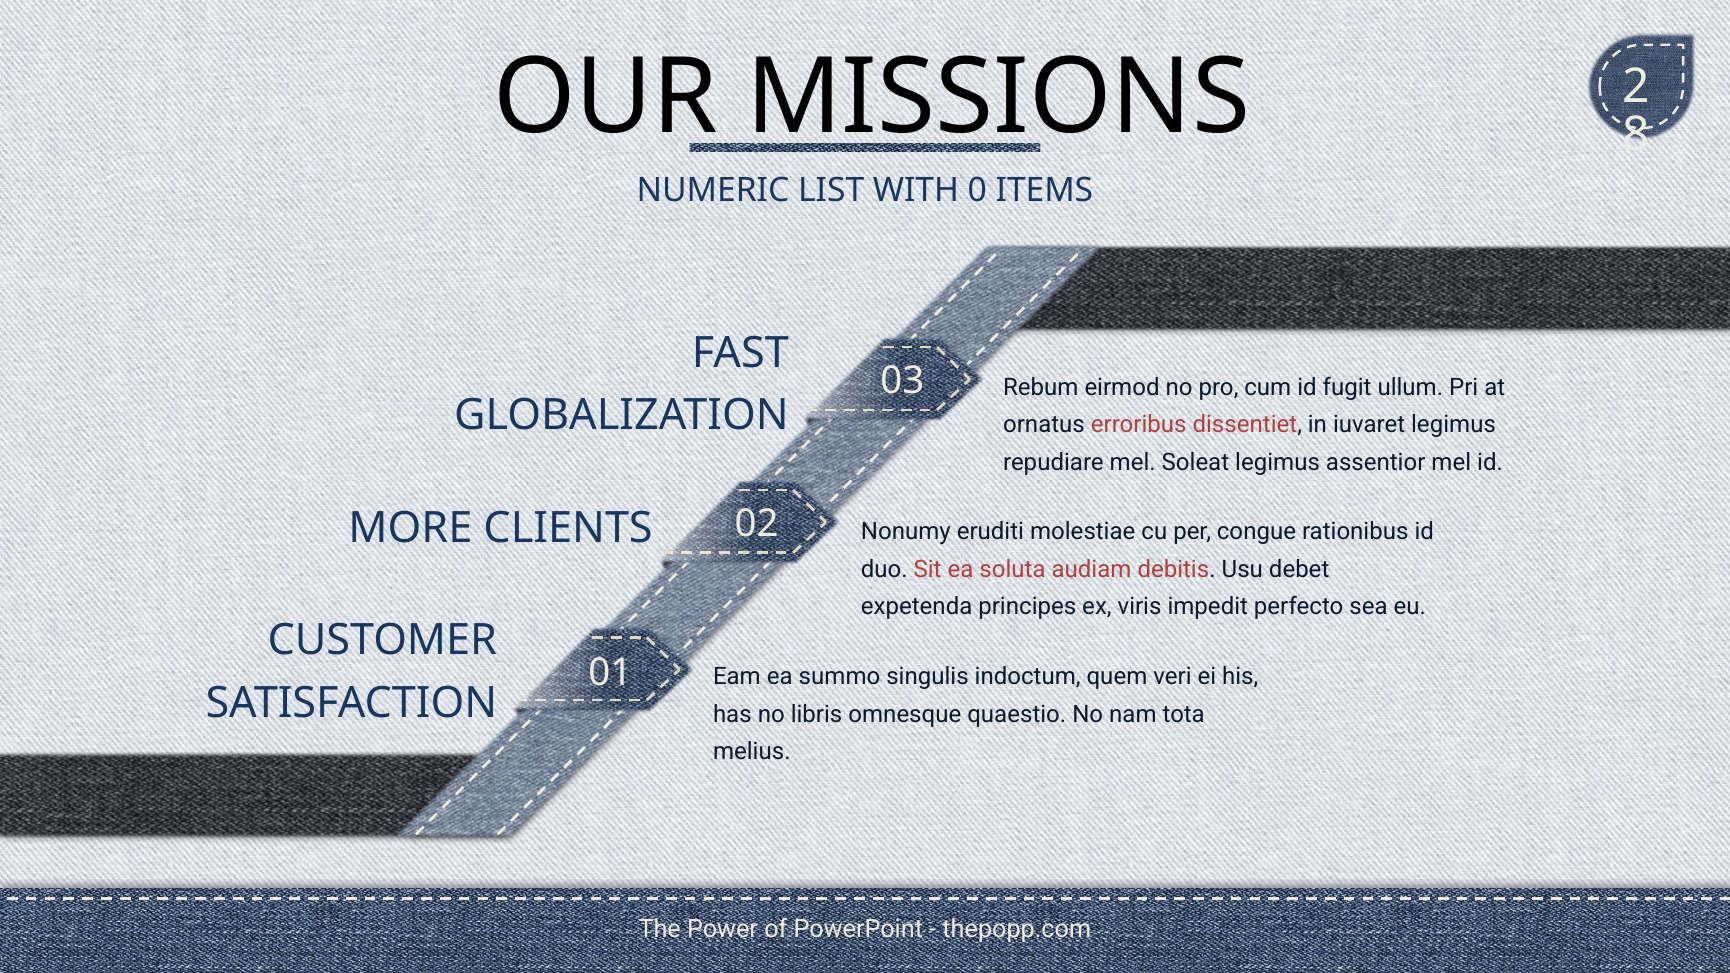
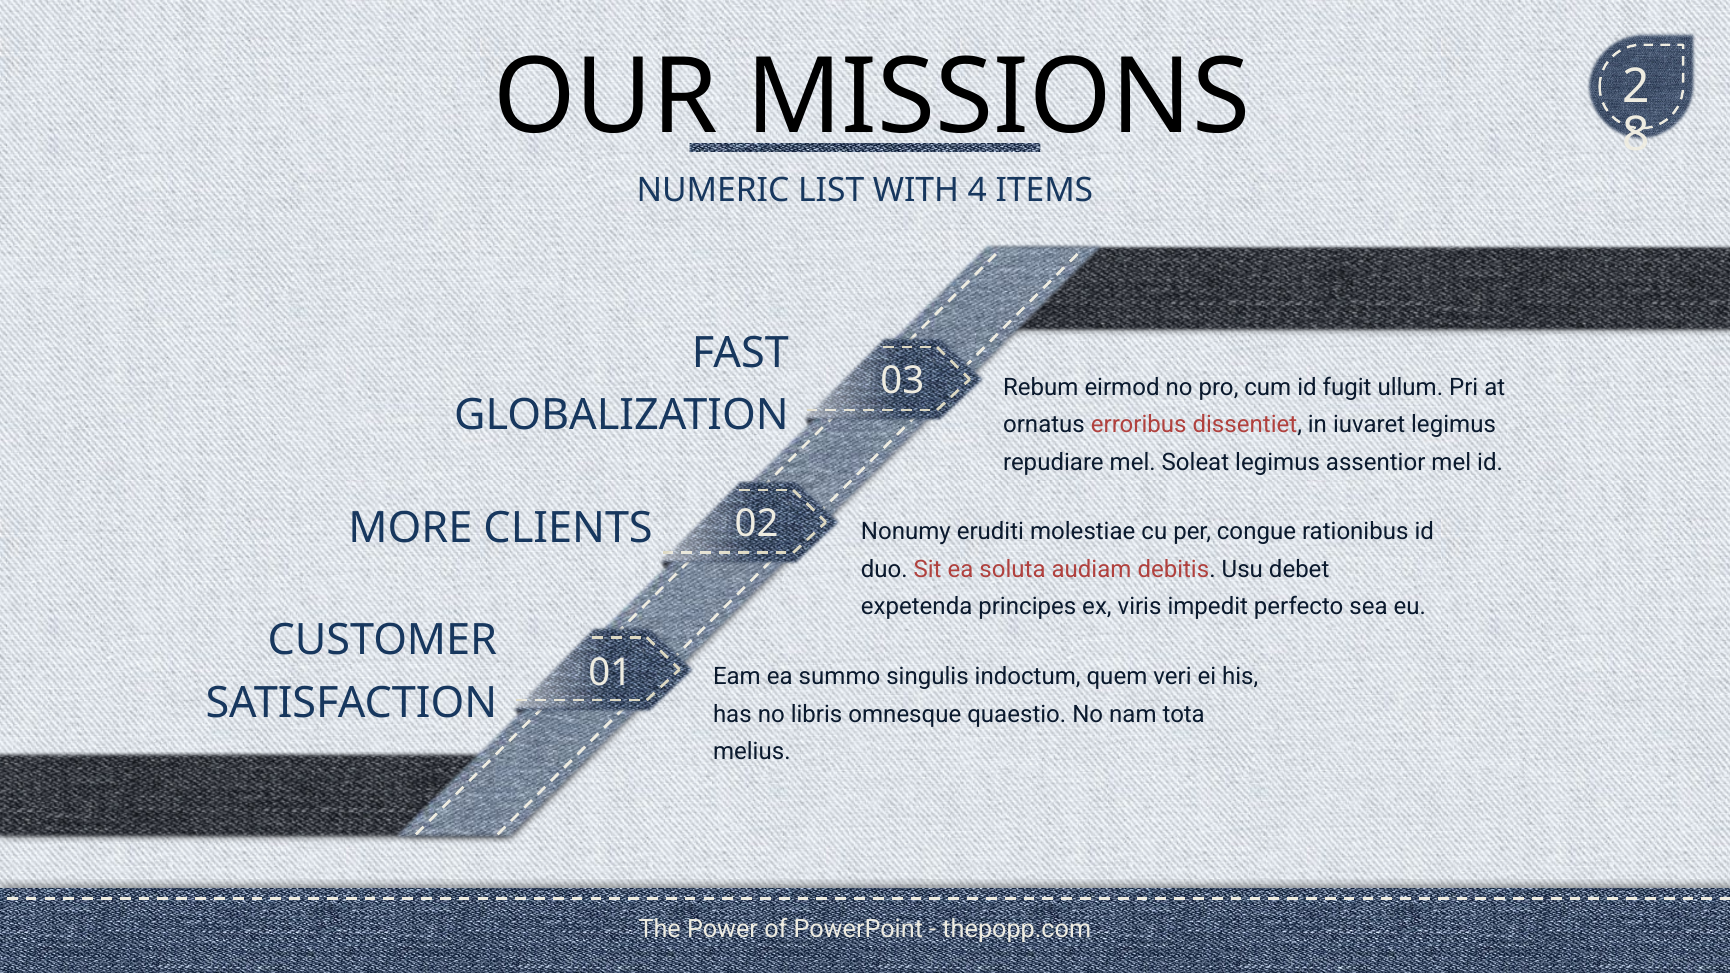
0: 0 -> 4 (977, 191)
